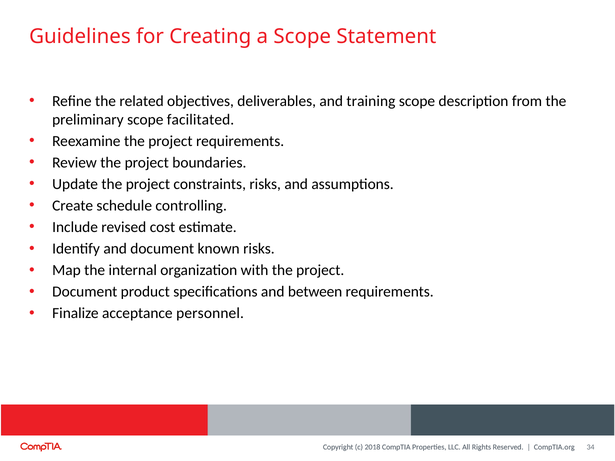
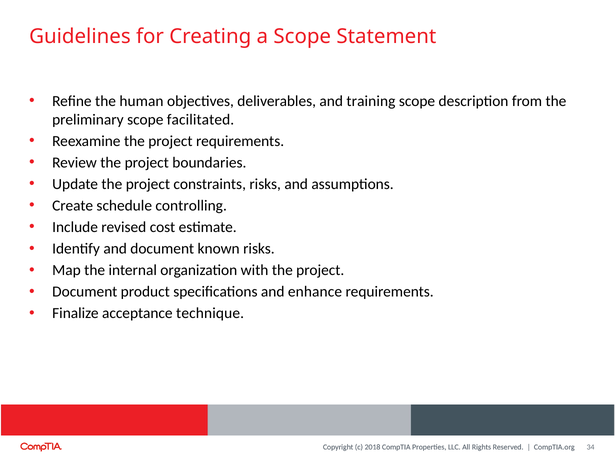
related: related -> human (141, 101)
between: between -> enhance (315, 292)
personnel: personnel -> technique (210, 313)
